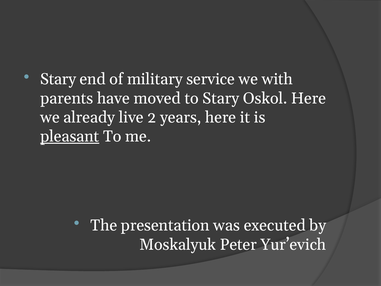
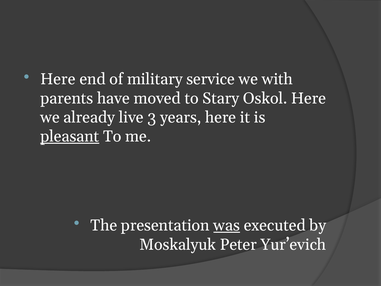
Stary: Stary -> Here (58, 79)
2: 2 -> 3 (152, 117)
was underline: none -> present (227, 225)
